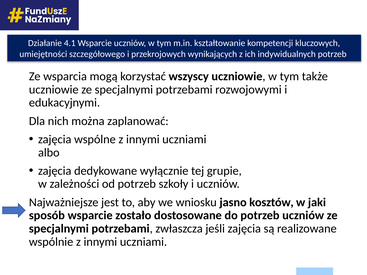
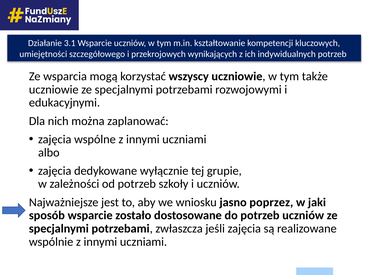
4.1: 4.1 -> 3.1 (70, 43)
kosztów: kosztów -> poprzez (271, 202)
